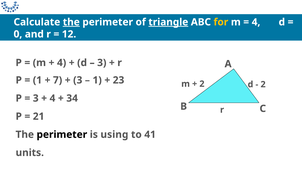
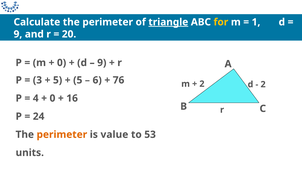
the underline: present -> none (71, 22)
4: 4 -> 1 (256, 22)
0: 0 -> 9 (18, 34)
12: 12 -> 20 (69, 34)
4: 4 -> 0 (62, 63)
3: 3 -> 9 (102, 63)
1: 1 -> 3 (37, 80)
7: 7 -> 5 (58, 80)
3: 3 -> 5 (78, 80)
1: 1 -> 6 (97, 80)
23: 23 -> 76 (119, 80)
3: 3 -> 4 (36, 98)
4: 4 -> 0 (52, 98)
34: 34 -> 16 (72, 98)
21: 21 -> 24 (39, 116)
perimeter colour: black -> orange (62, 134)
using: using -> value (114, 134)
41: 41 -> 53 (150, 134)
